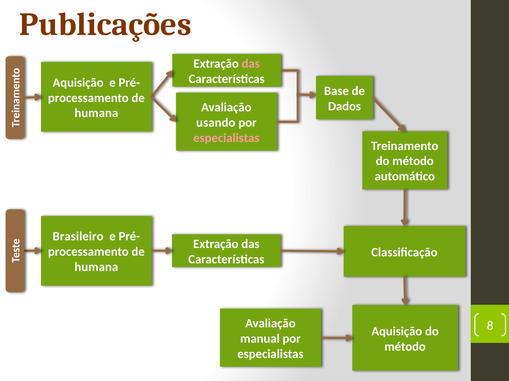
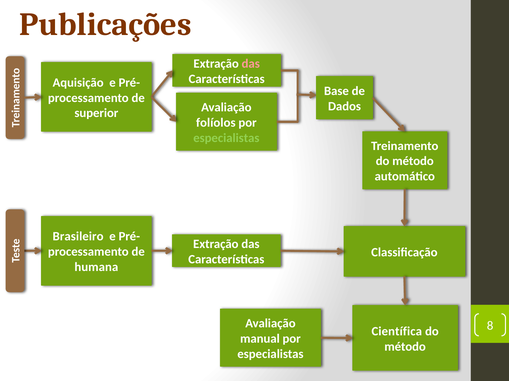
humana: humana -> superior (96, 113)
usando: usando -> folíolos (216, 123)
especialistas colour: pink -> light green (226, 138)
Aquisição: Aquisição -> Científica (397, 332)
